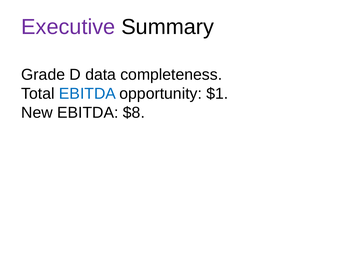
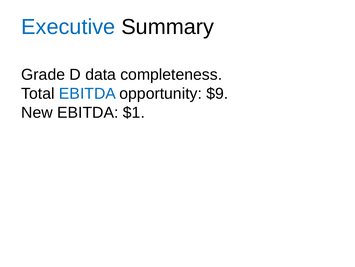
Executive colour: purple -> blue (68, 27)
$1: $1 -> $9 (217, 93)
$8: $8 -> $1 (134, 112)
